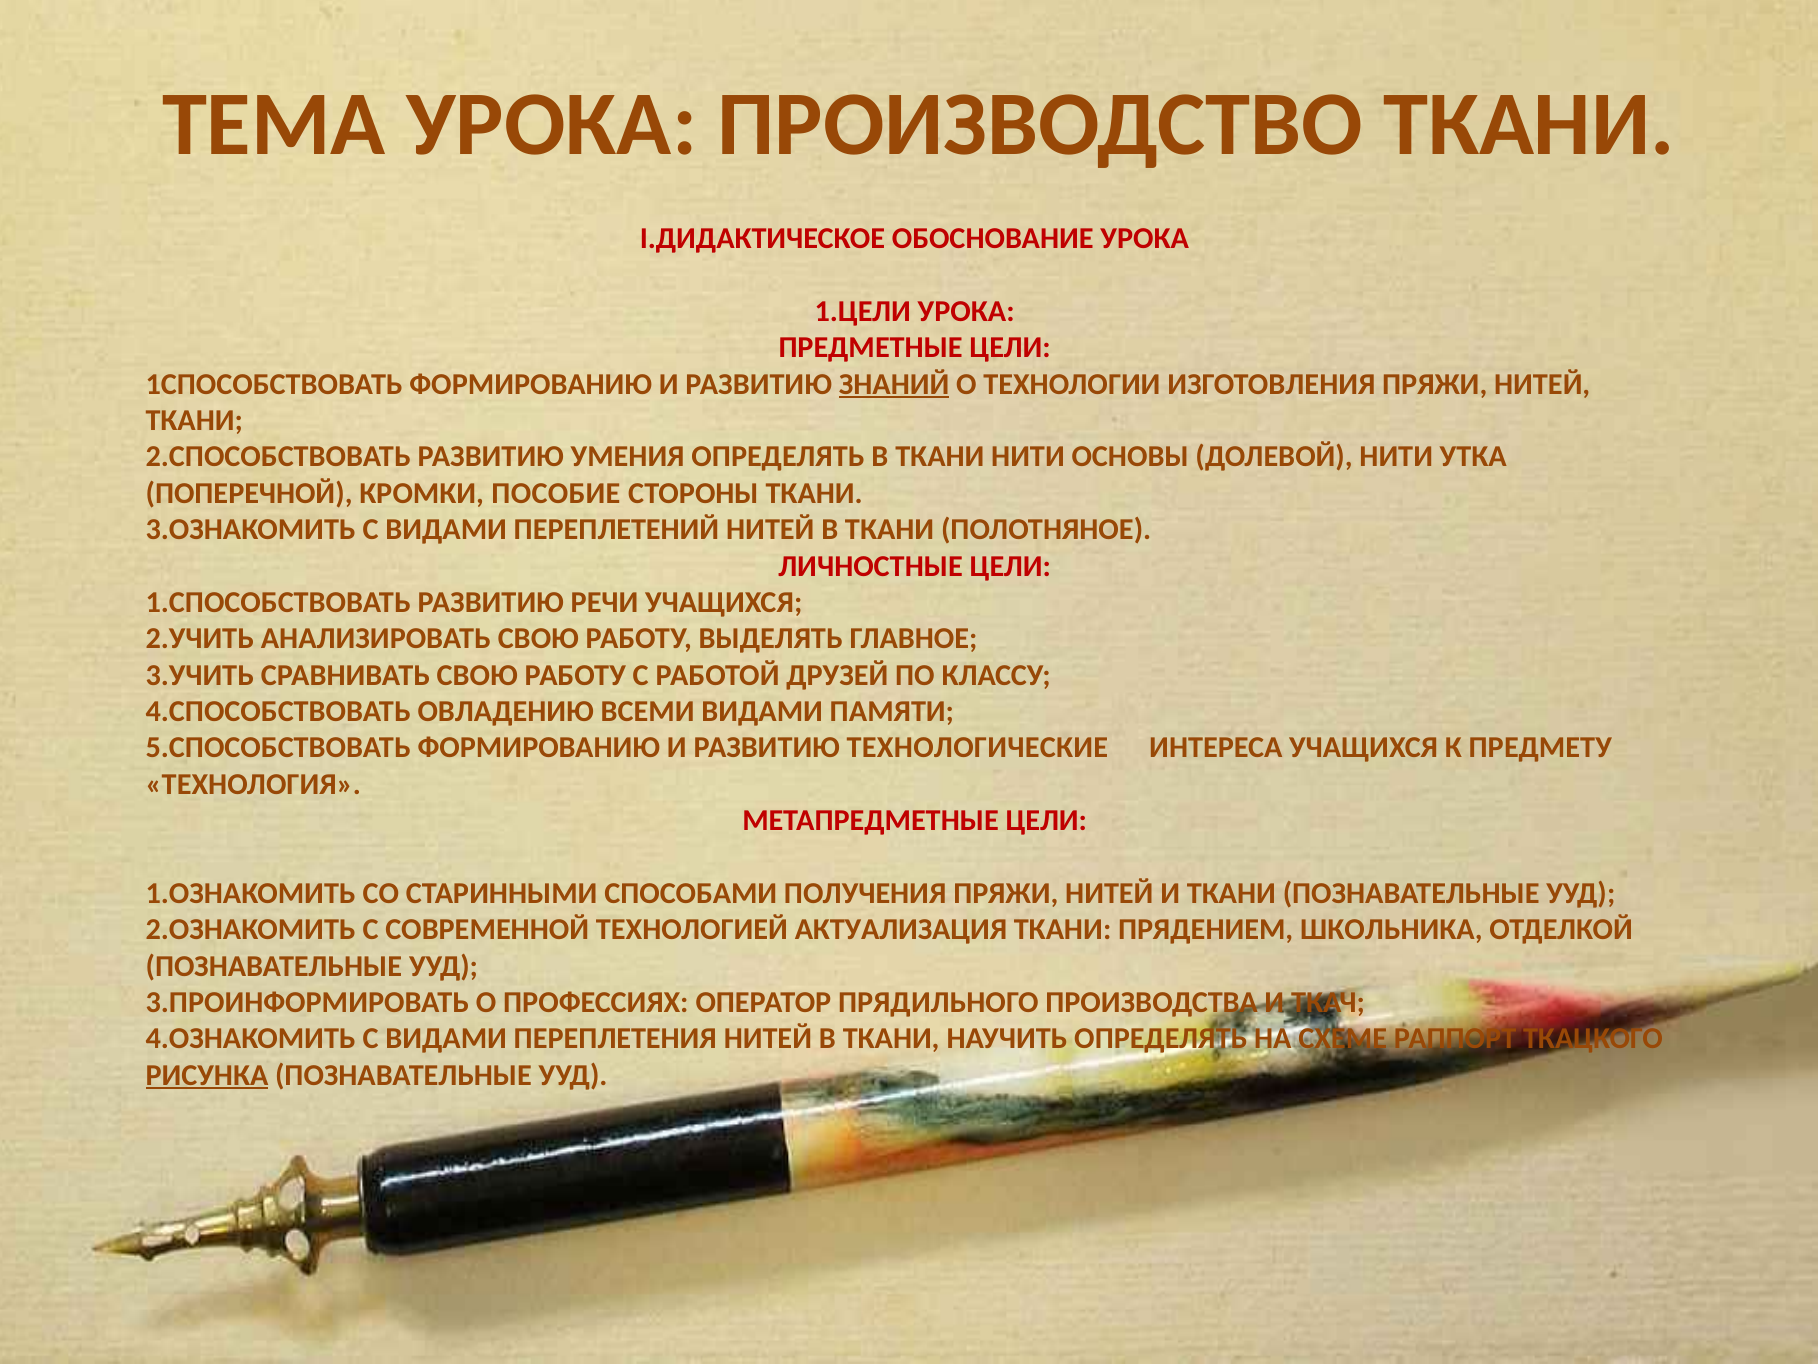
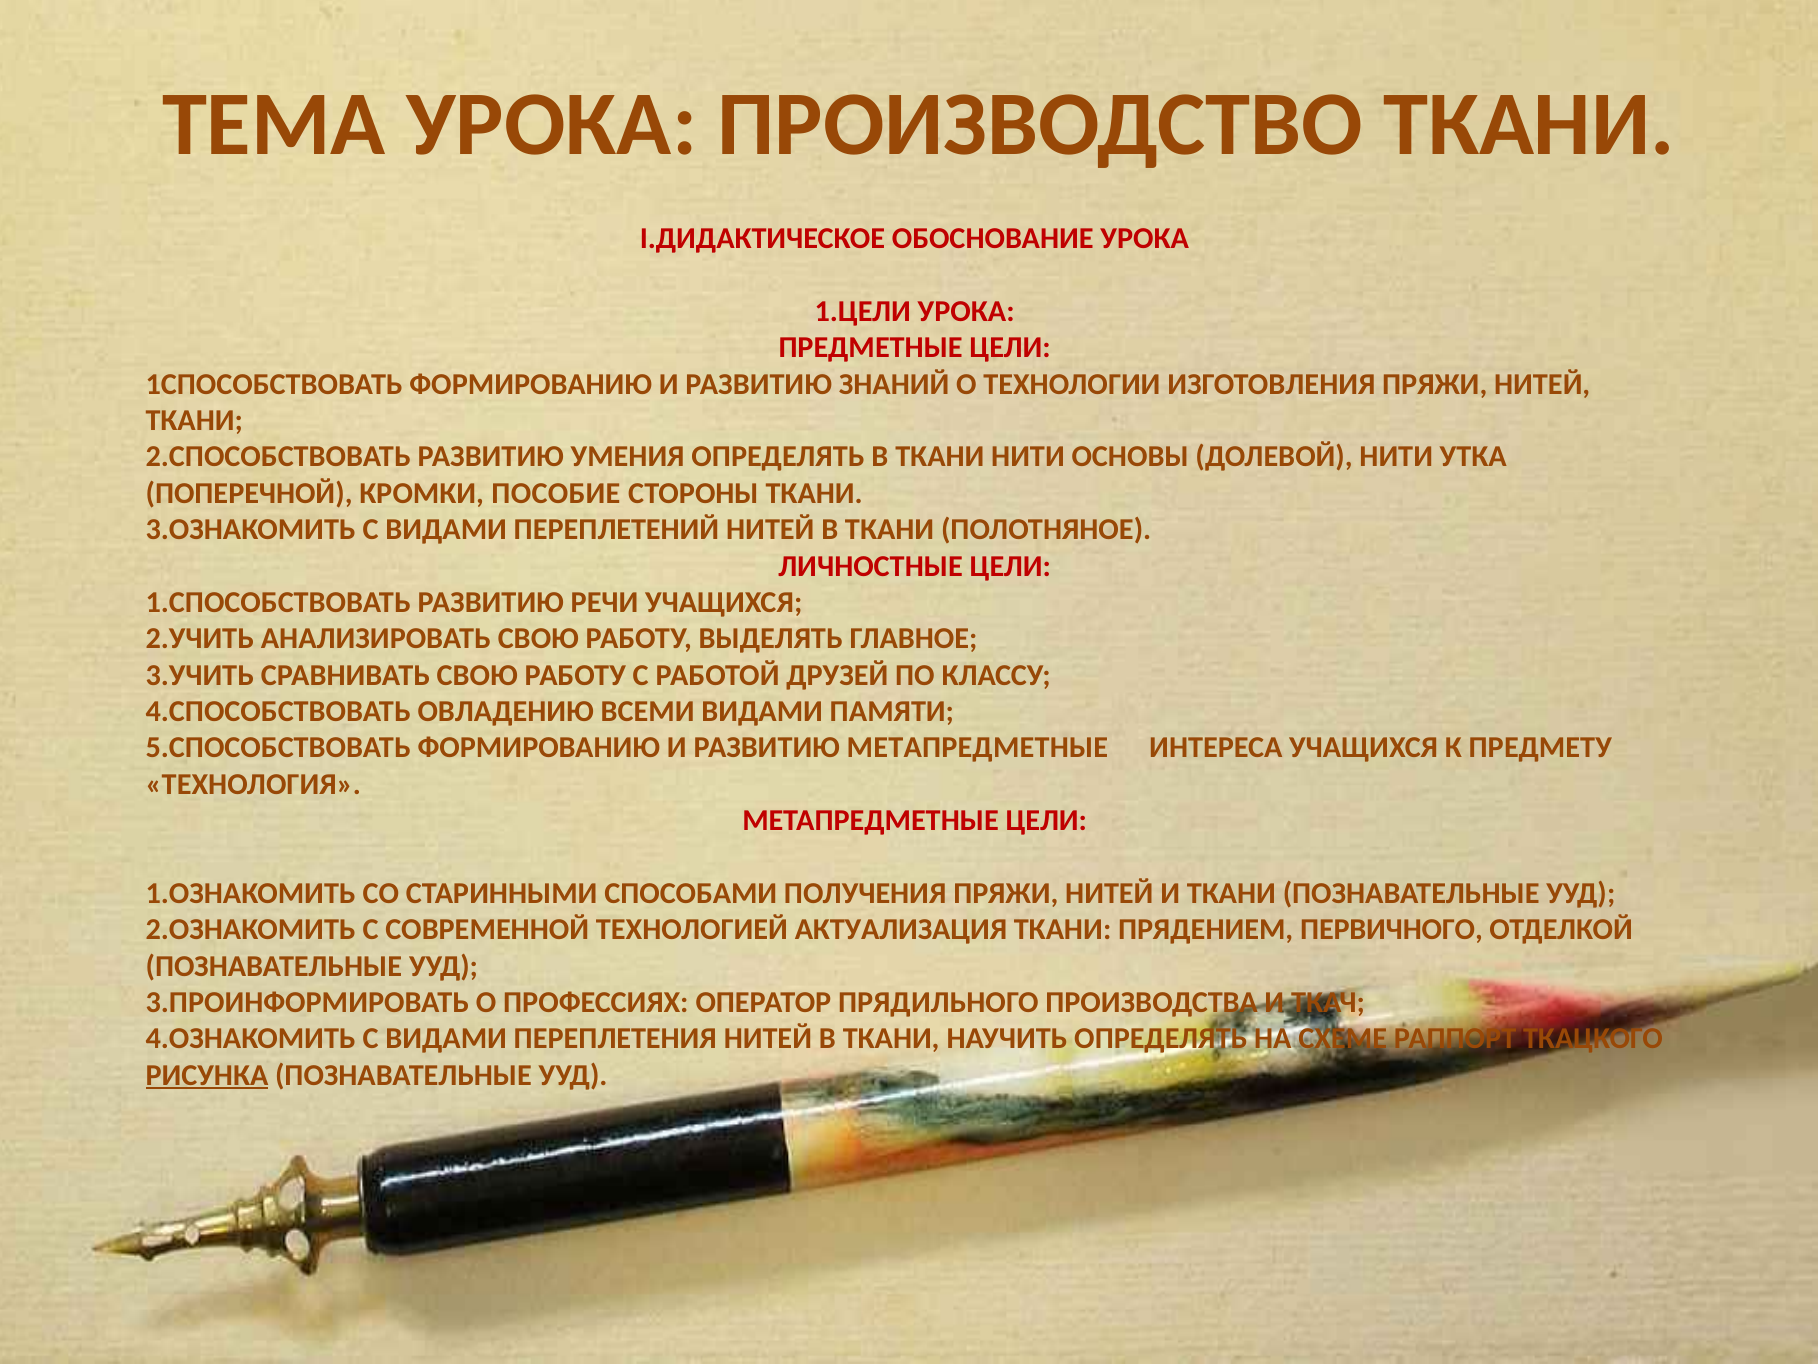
ЗНАНИЙ underline: present -> none (894, 384)
РАЗВИТИЮ ТЕХНОЛОГИЧЕСКИЕ: ТЕХНОЛОГИЧЕСКИЕ -> МЕТАПРЕДМЕТНЫЕ (977, 748)
ШКОЛЬНИКА: ШКОЛЬНИКА -> ПЕРВИЧНОГО (1392, 929)
